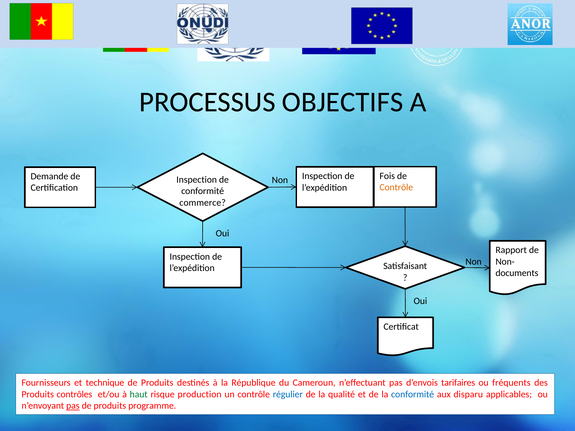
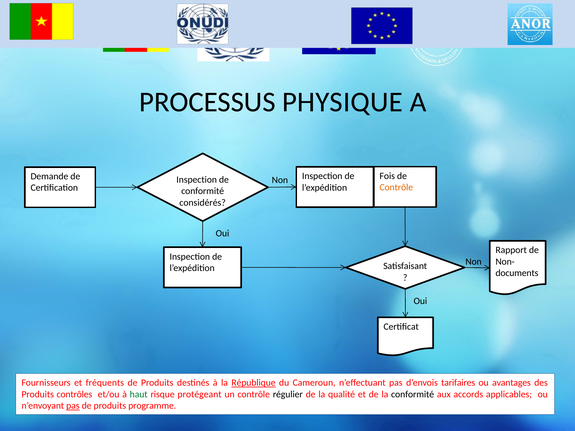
OBJECTIFS: OBJECTIFS -> PHYSIQUE (343, 102)
commerce: commerce -> considérés (203, 203)
technique: technique -> fréquents (105, 383)
République underline: none -> present (253, 383)
fréquents: fréquents -> avantages (511, 383)
production: production -> protégeant (200, 395)
régulier colour: blue -> black (288, 395)
conformité colour: blue -> black (413, 395)
disparu: disparu -> accords (468, 395)
